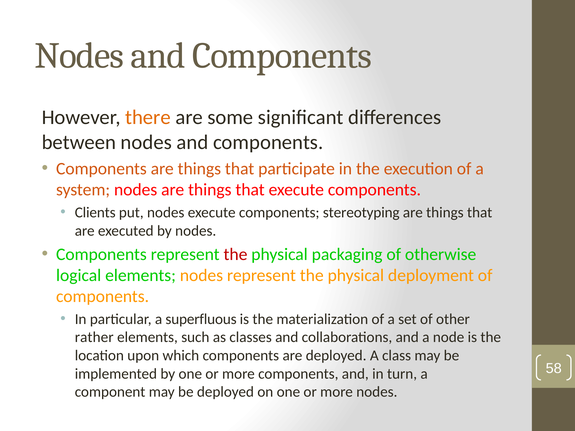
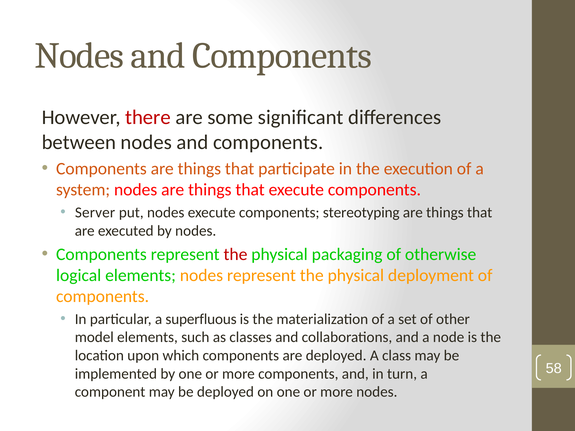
there colour: orange -> red (148, 117)
Clients: Clients -> Server (95, 213)
rather: rather -> model (94, 337)
